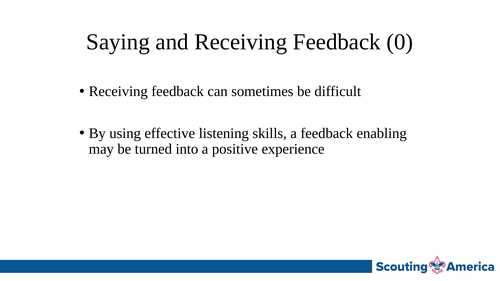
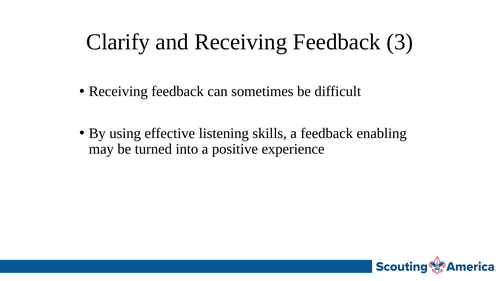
Saying: Saying -> Clarify (118, 42)
0: 0 -> 3 (400, 42)
